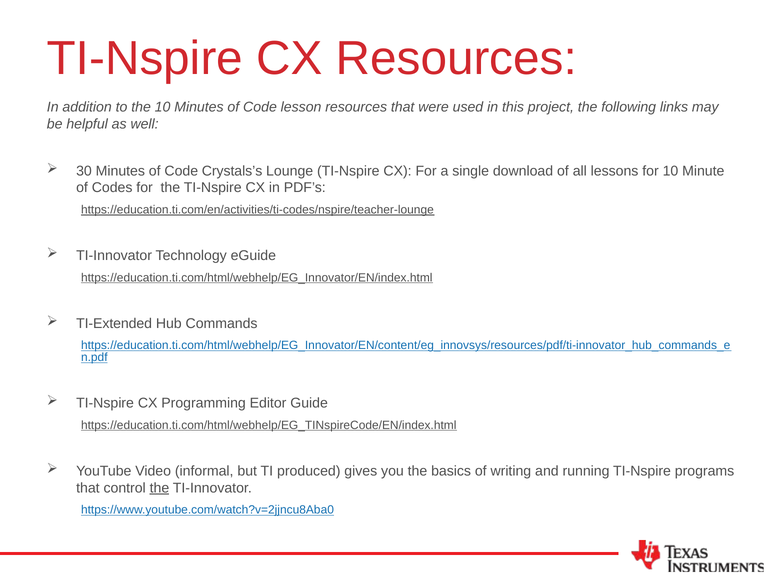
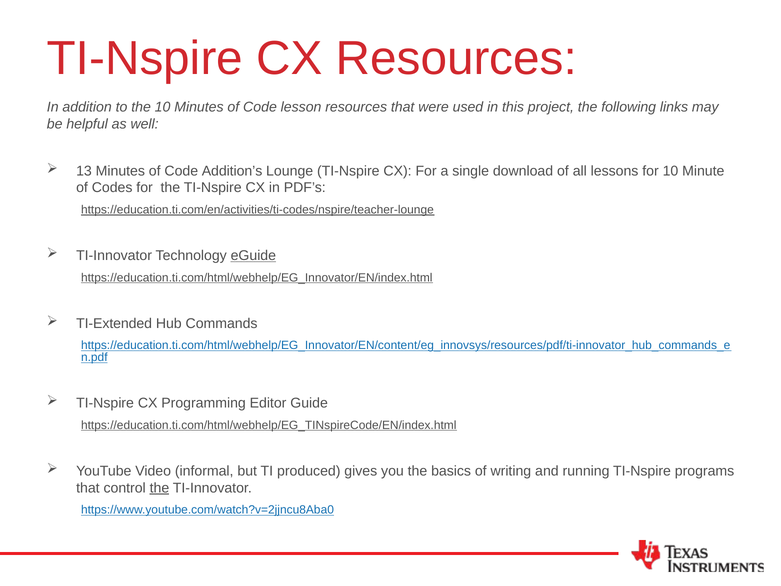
30: 30 -> 13 (84, 171)
Crystals’s: Crystals’s -> Addition’s (232, 171)
eGuide underline: none -> present (253, 256)
